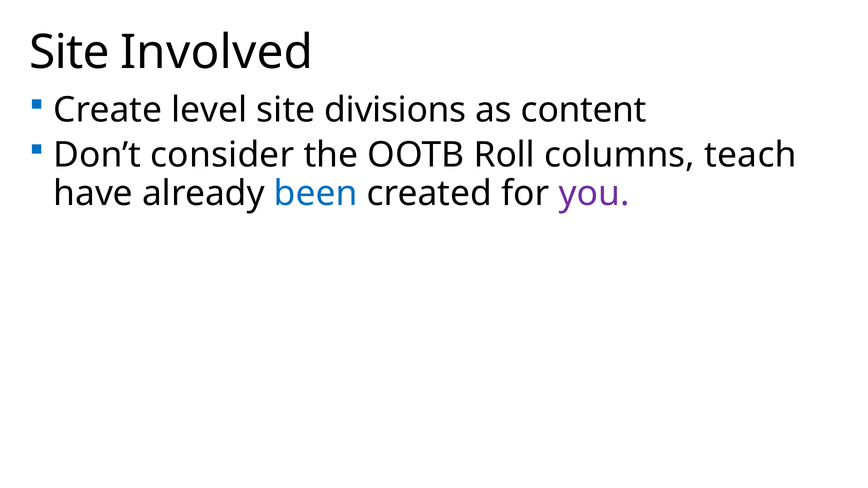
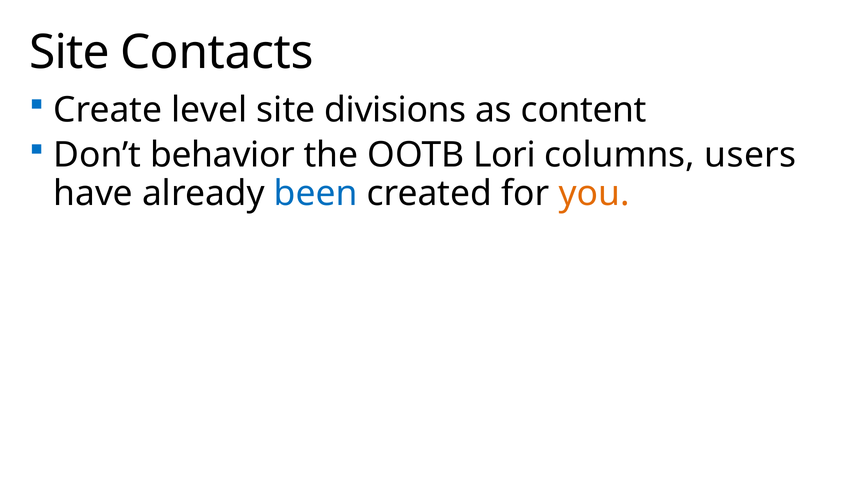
Involved: Involved -> Contacts (217, 53)
consider: consider -> behavior (223, 155)
Roll: Roll -> Lori (504, 155)
teach: teach -> users (750, 155)
you colour: purple -> orange (594, 194)
